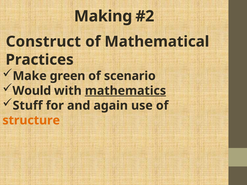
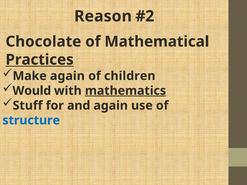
Making: Making -> Reason (103, 16)
Construct: Construct -> Chocolate (43, 42)
Practices underline: none -> present (40, 60)
Make green: green -> again (67, 76)
scenario: scenario -> children (130, 76)
structure colour: orange -> blue (31, 120)
